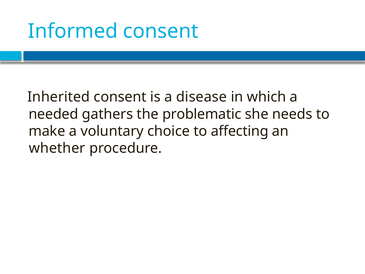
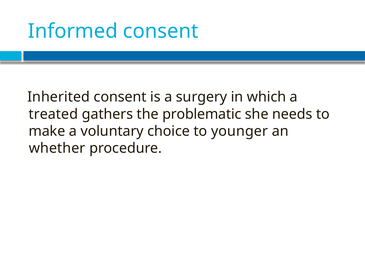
disease: disease -> surgery (202, 97)
needed: needed -> treated (53, 114)
affecting: affecting -> younger (239, 131)
